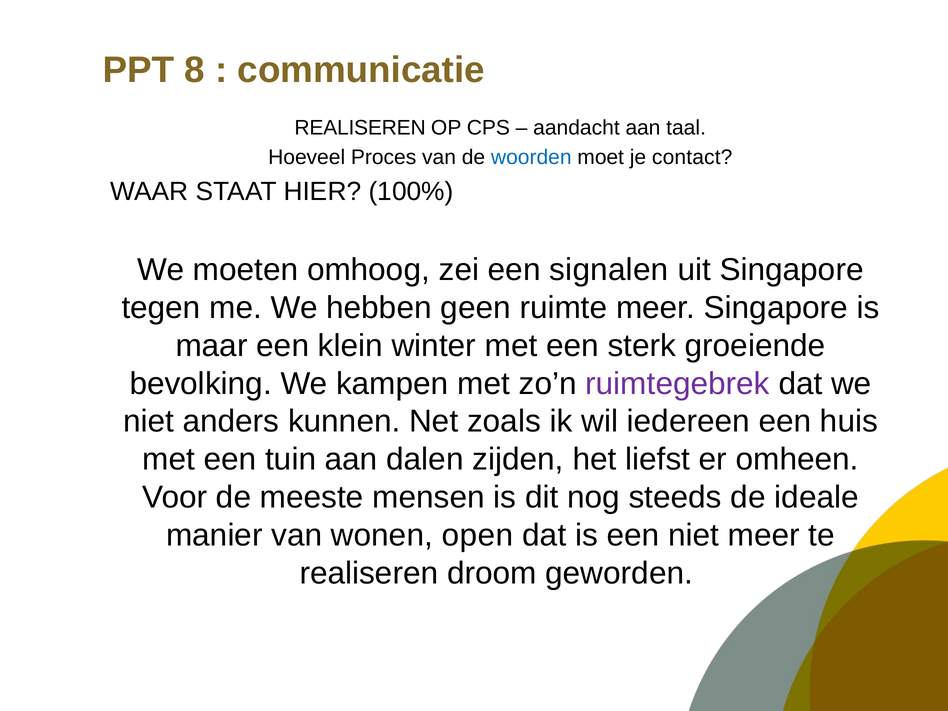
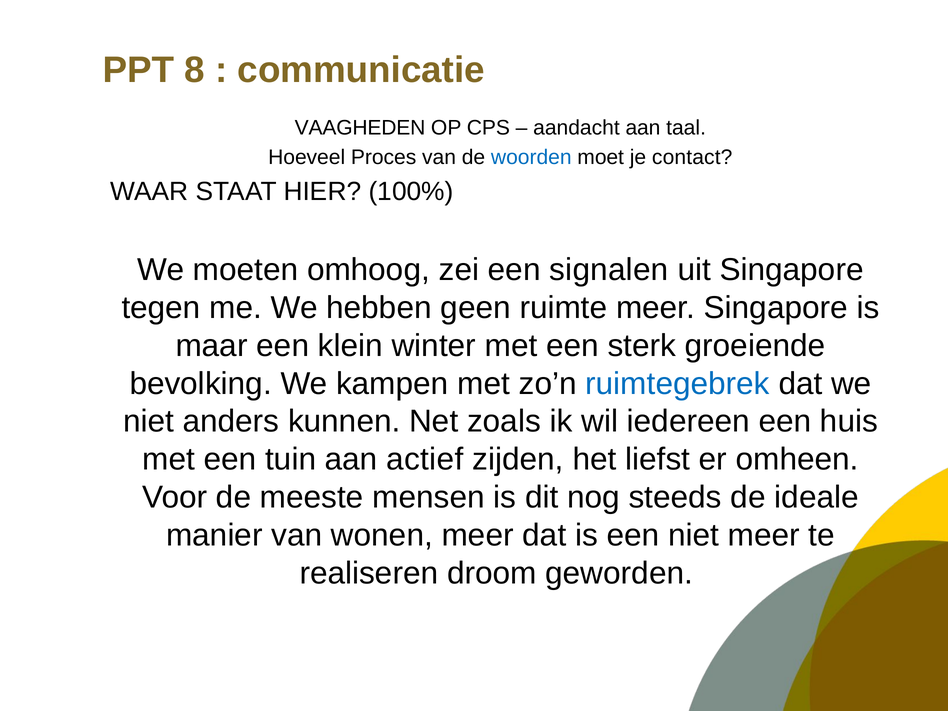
REALISEREN: REALISEREN -> VAAGHEDEN (360, 128)
ruimtegebrek colour: purple -> blue (678, 384)
dalen: dalen -> actief (425, 459)
wonen open: open -> meer (478, 535)
